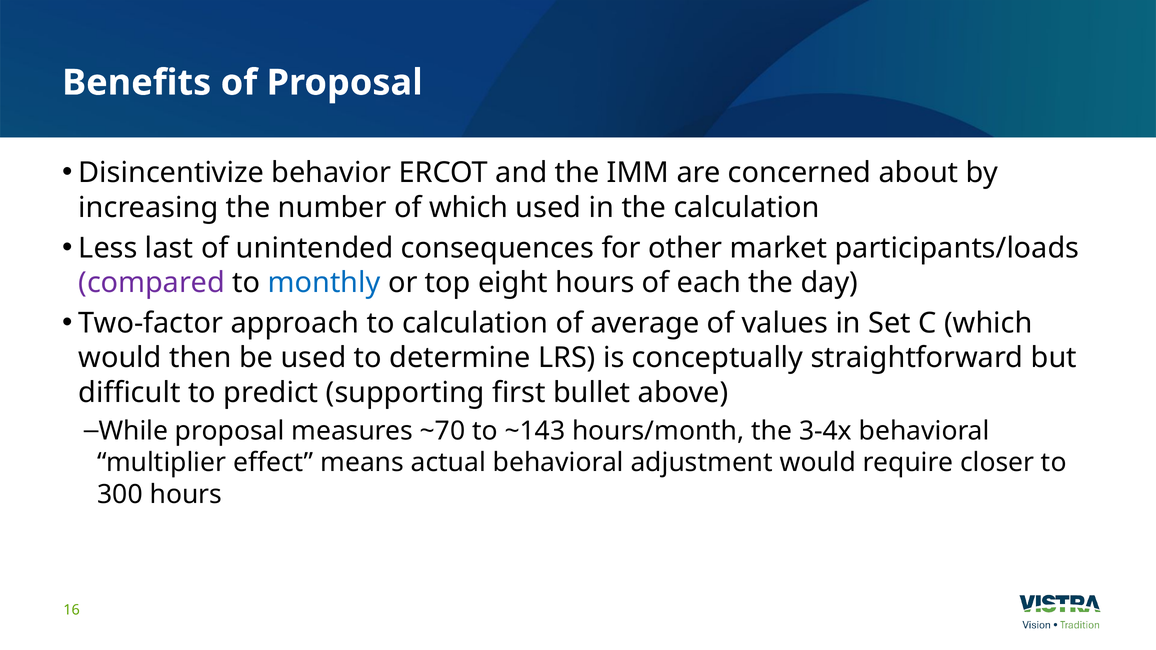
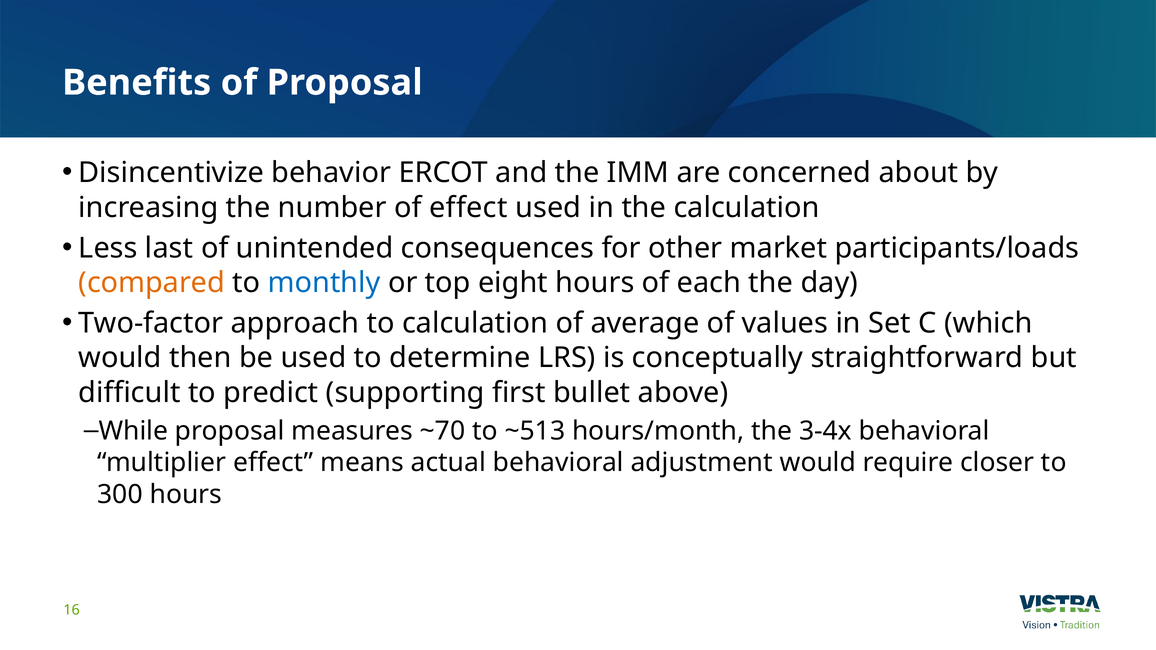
of which: which -> effect (468, 208)
compared colour: purple -> orange (152, 283)
~143: ~143 -> ~513 (535, 431)
